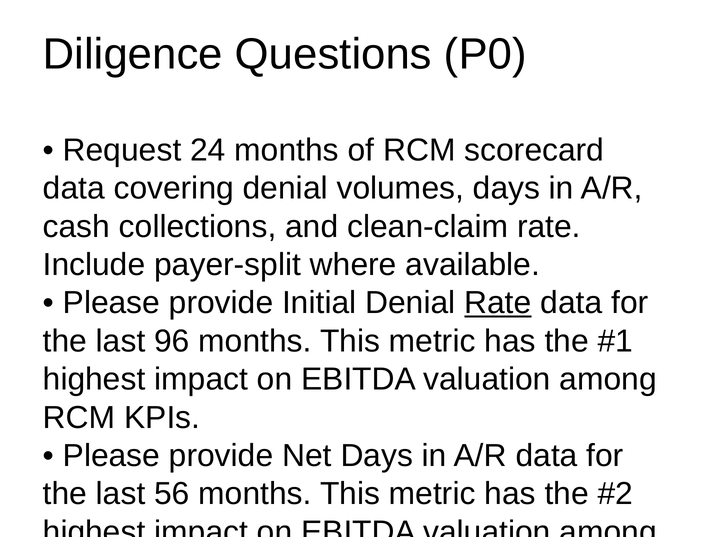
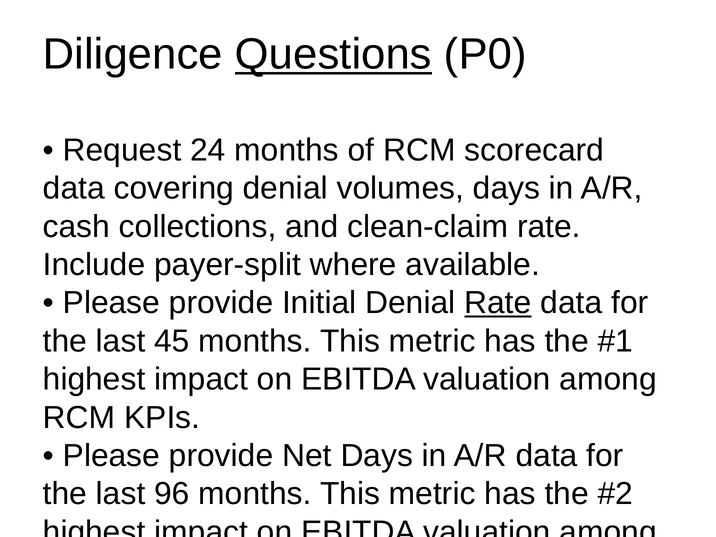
Questions underline: none -> present (333, 54)
96: 96 -> 45 (172, 341)
56: 56 -> 96 (172, 494)
